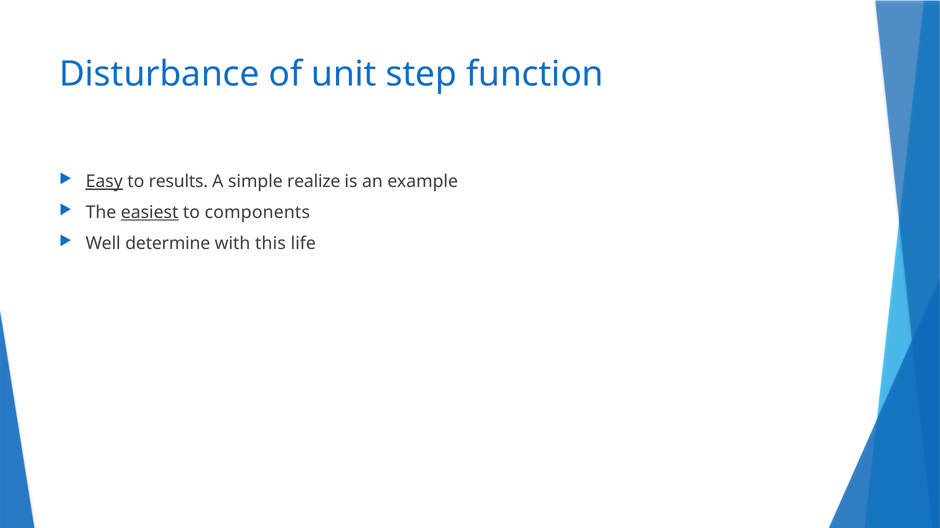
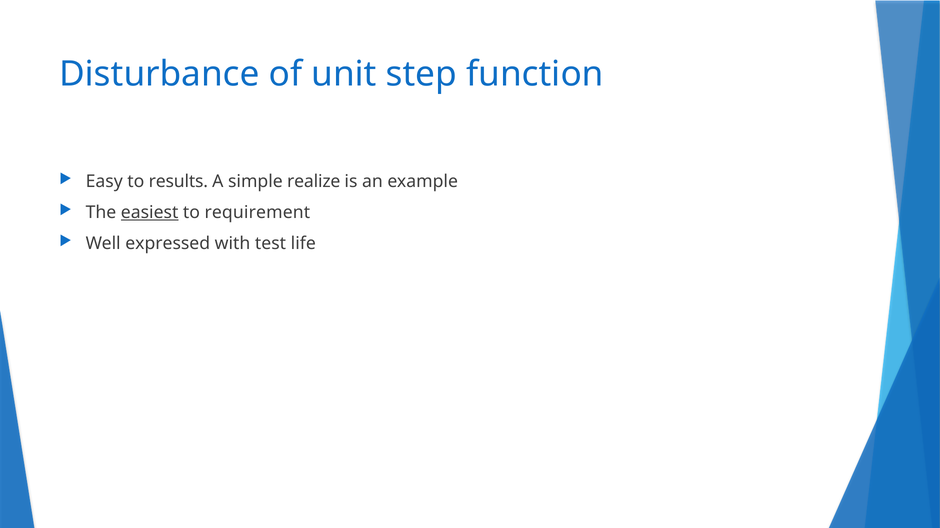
Easy underline: present -> none (104, 182)
components: components -> requirement (257, 213)
determine: determine -> expressed (168, 244)
this: this -> test (271, 244)
